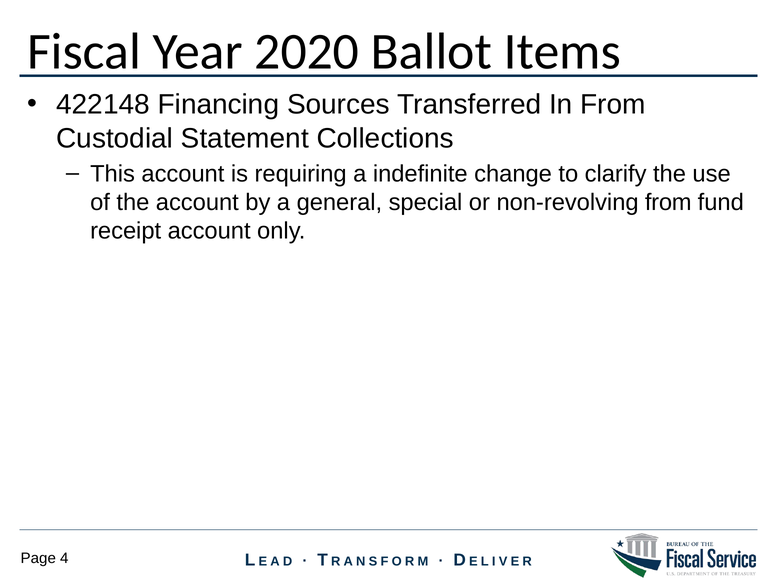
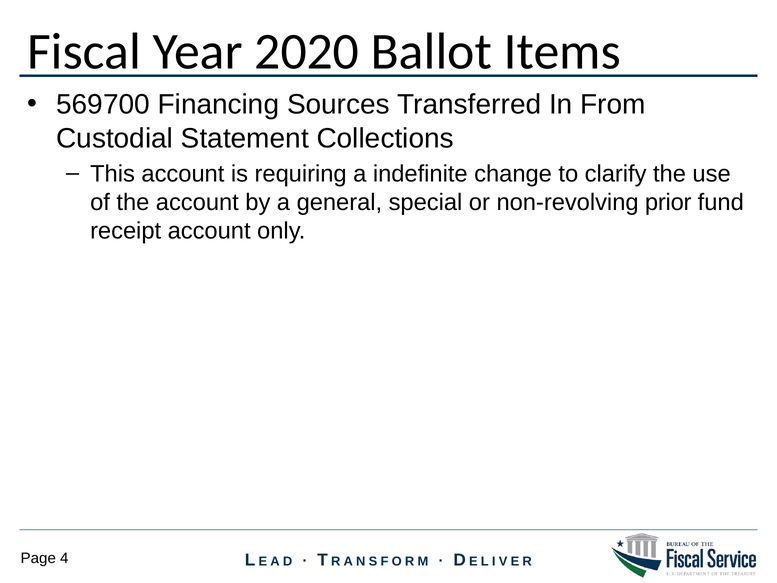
422148: 422148 -> 569700 (103, 105)
non-revolving from: from -> prior (668, 202)
